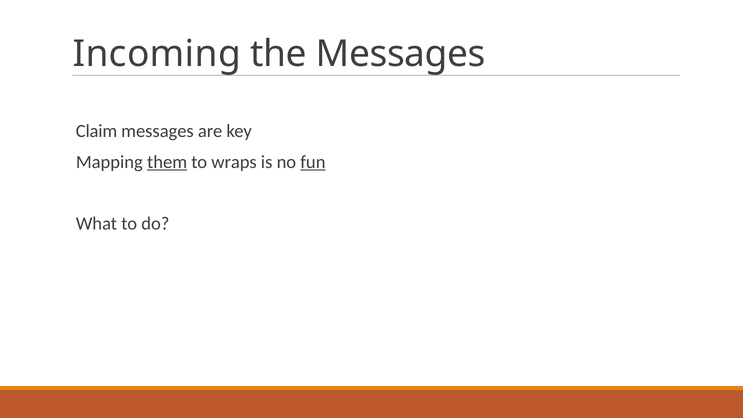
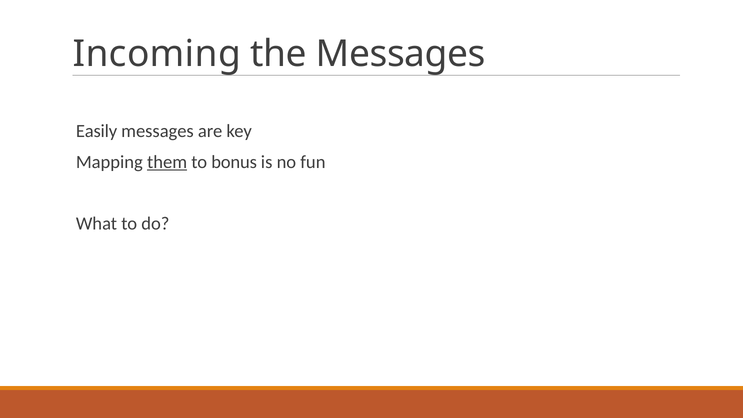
Claim: Claim -> Easily (97, 131)
wraps: wraps -> bonus (234, 162)
fun underline: present -> none (313, 162)
